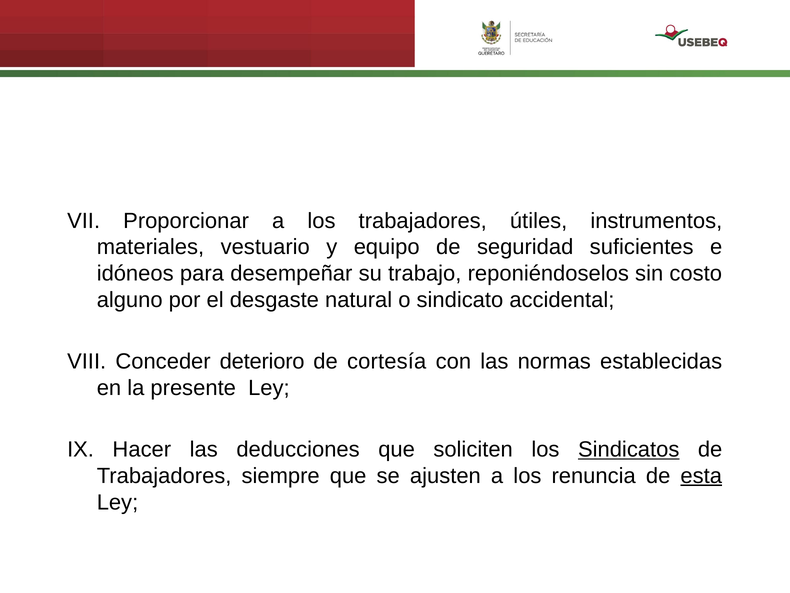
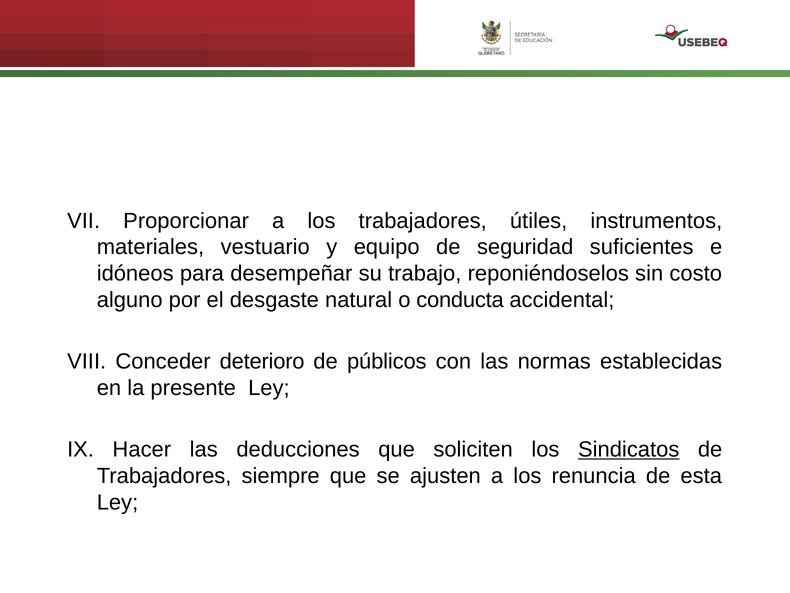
sindicato: sindicato -> conducta (460, 300)
cortesía: cortesía -> públicos (387, 361)
esta underline: present -> none (701, 475)
